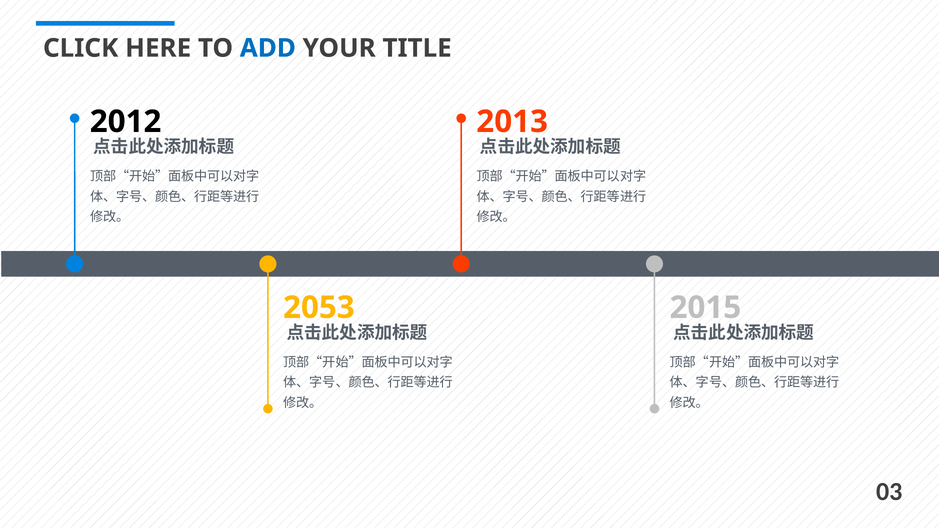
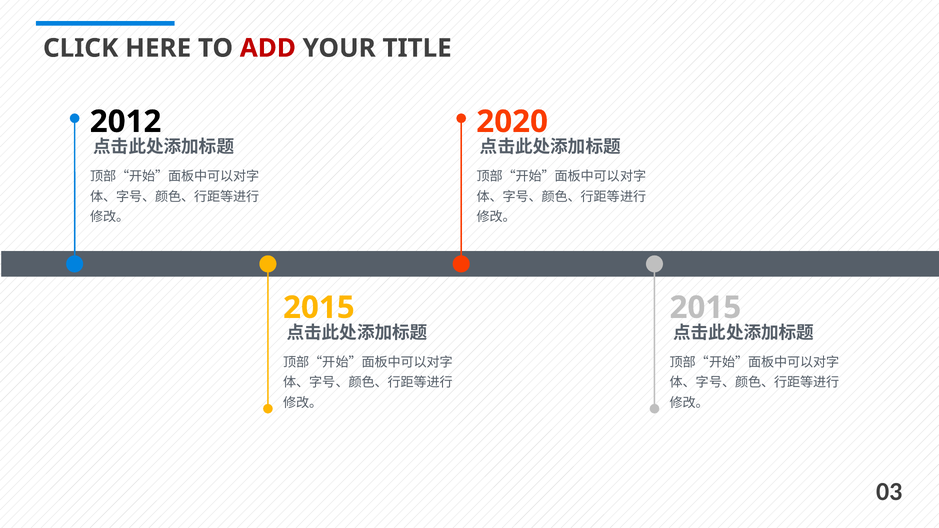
ADD colour: blue -> red (268, 48)
2013: 2013 -> 2020 (512, 122)
2053: 2053 -> 2015 (319, 308)
